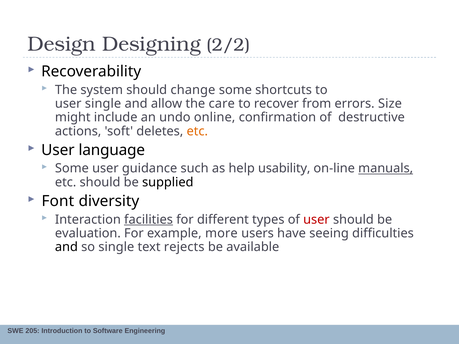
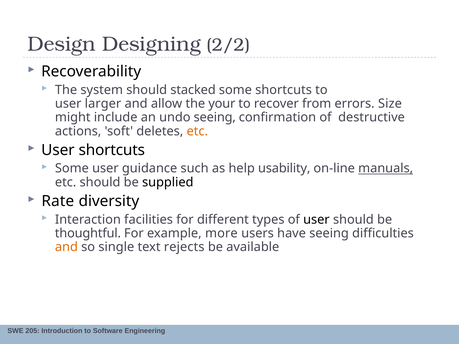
change: change -> stacked (193, 90)
user single: single -> larger (103, 104)
care: care -> your (222, 104)
undo online: online -> seeing (215, 117)
User language: language -> shortcuts (112, 150)
Font: Font -> Rate (58, 201)
facilities underline: present -> none (149, 220)
user colour: red -> black (316, 220)
evaluation: evaluation -> thoughtful (88, 233)
and colour: black -> orange (66, 247)
